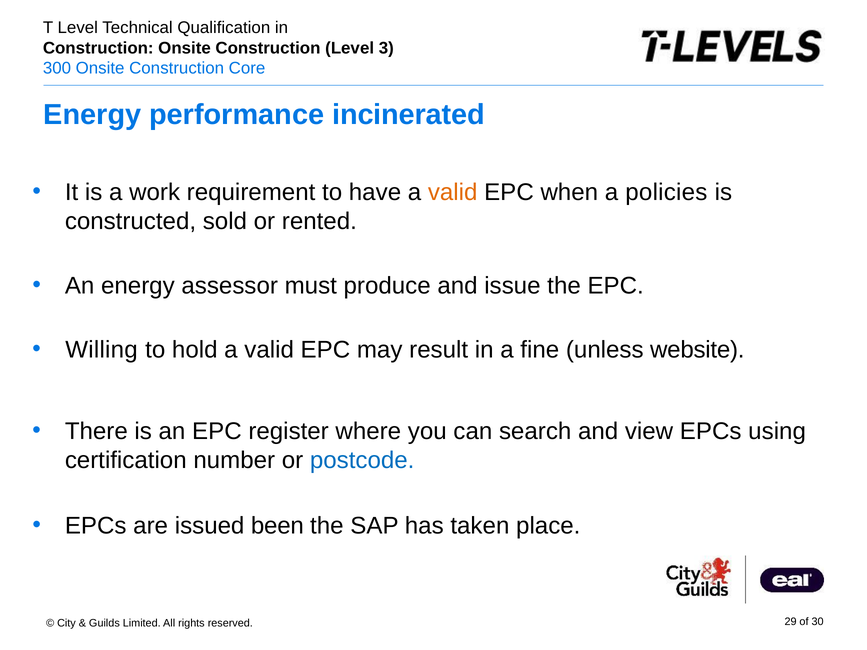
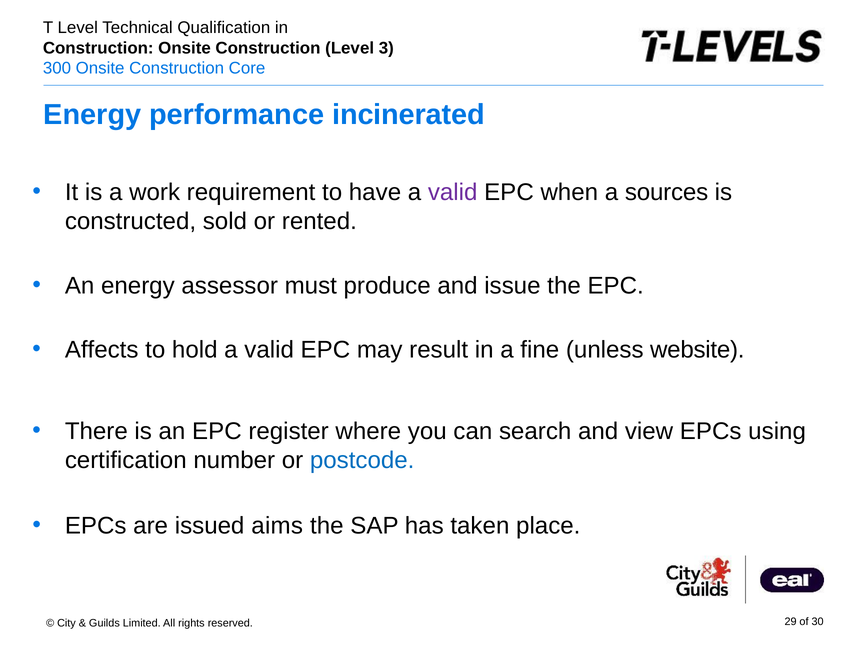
valid colour: orange -> purple (453, 192)
policies: policies -> sources (667, 192)
Willing: Willing -> Affects (102, 350)
been: been -> aims (277, 526)
